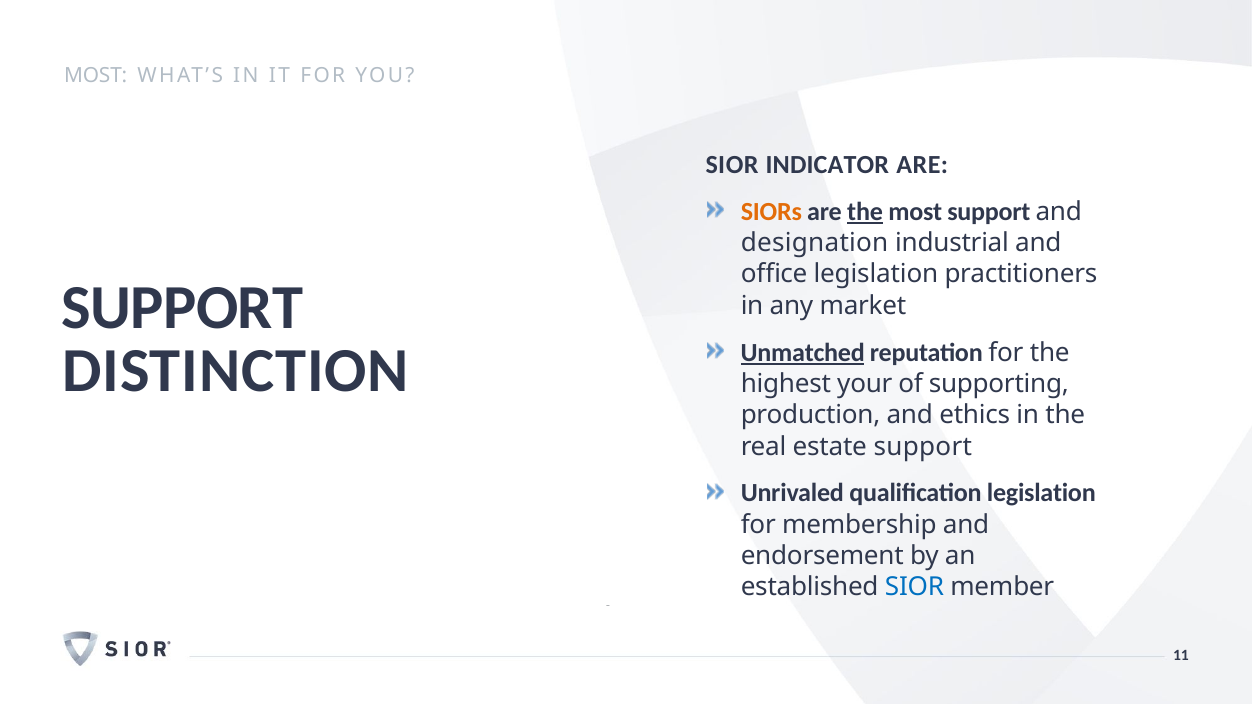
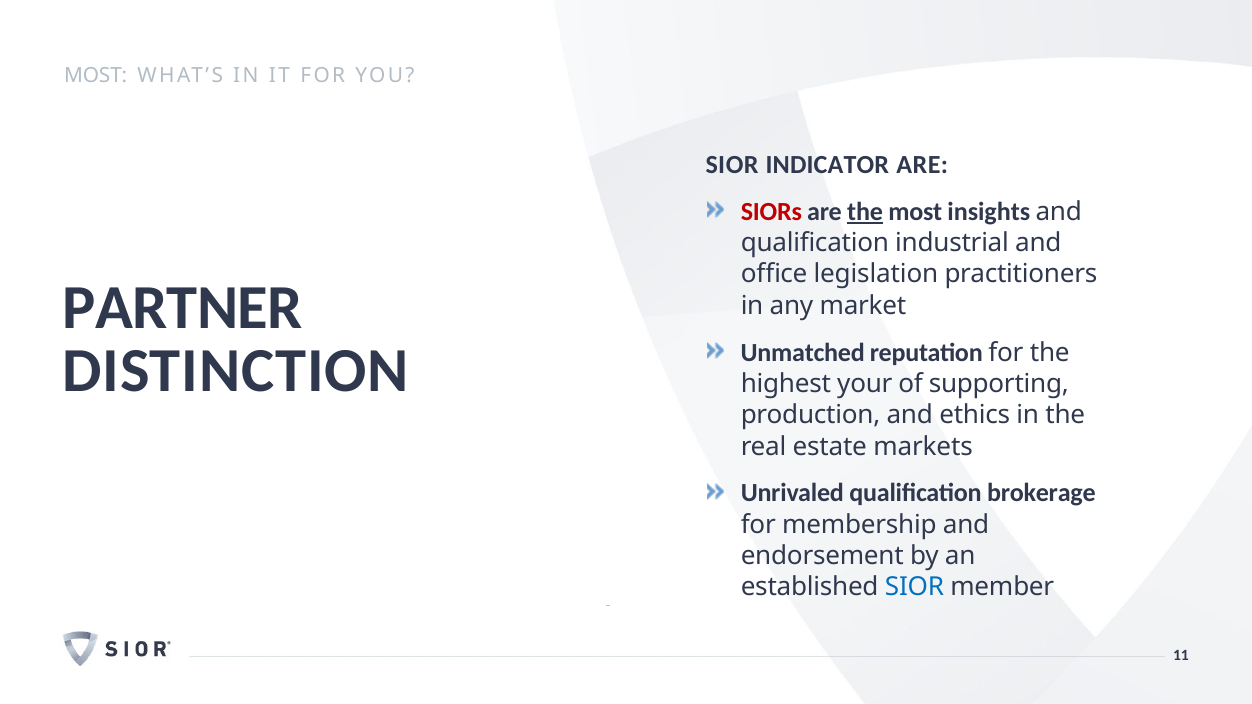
SIORs colour: orange -> red (771, 212)
most support: support -> insights (989, 212)
designation: designation -> qualification (815, 243)
SUPPORT: SUPPORT -> PARTNER (183, 308)
Unmatched underline: present -> none (803, 353)
estate support: support -> markets (923, 447)
qualification legislation: legislation -> brokerage (1041, 494)
